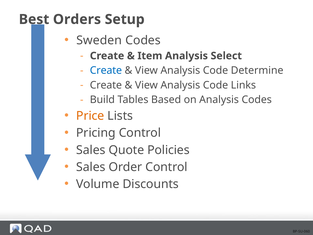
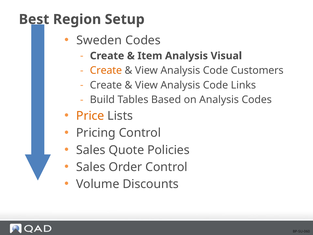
Orders: Orders -> Region (77, 19)
Select: Select -> Visual (226, 56)
Create colour: blue -> orange (106, 70)
Determine: Determine -> Customers (257, 70)
